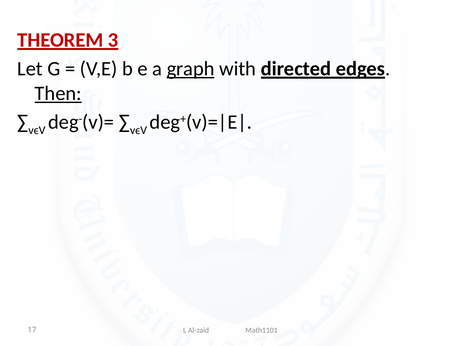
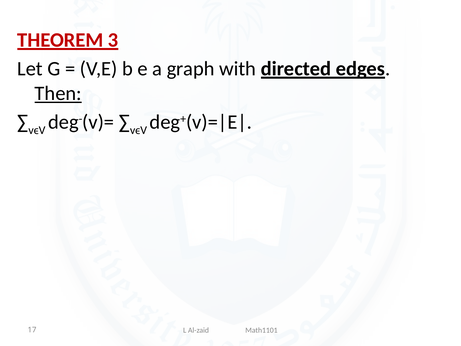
graph underline: present -> none (191, 69)
